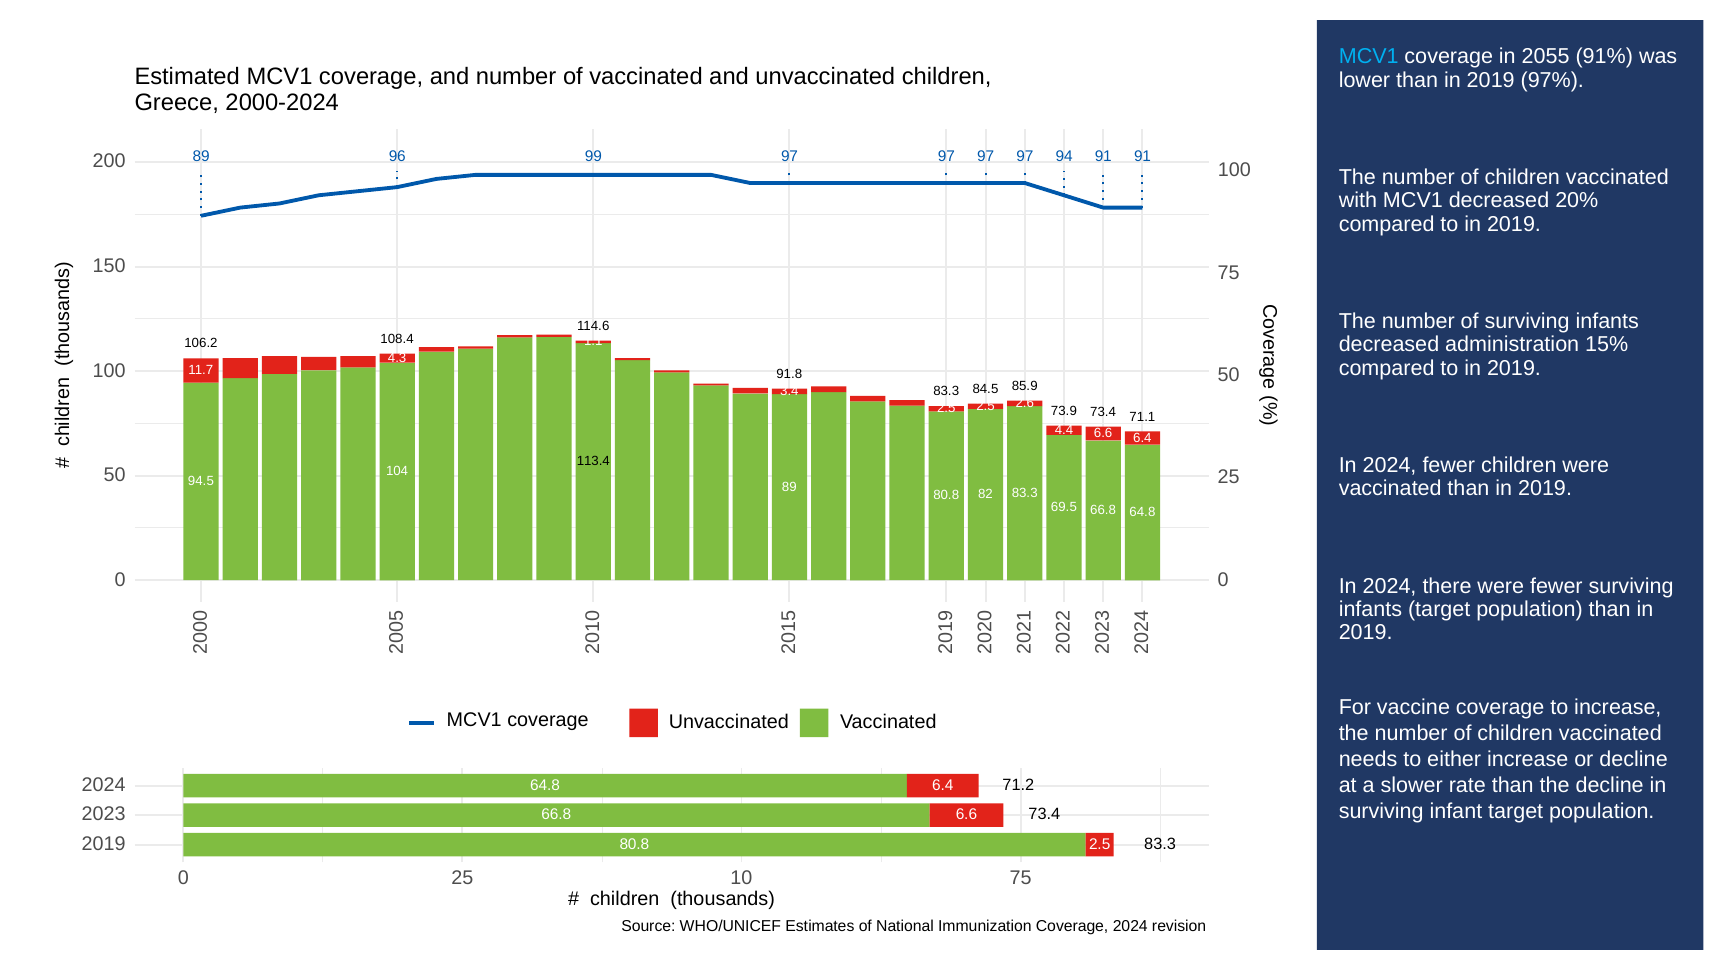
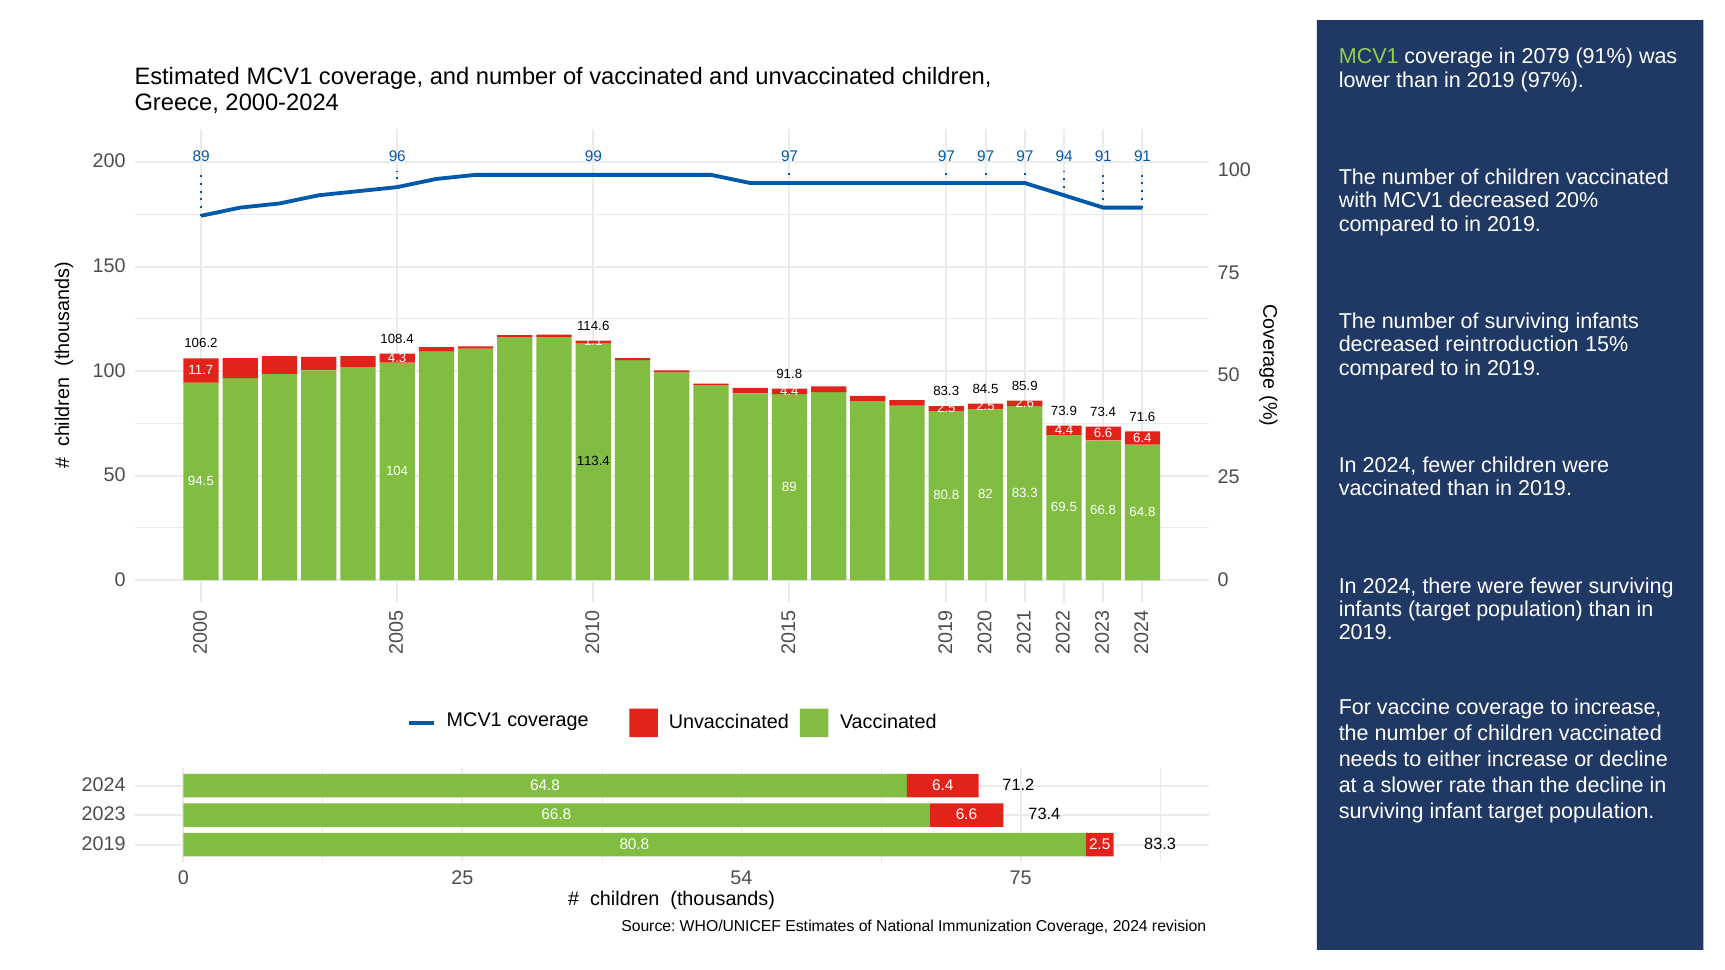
MCV1 colour: light blue -> light green (1369, 57)
2055: 2055 -> 2079 (1546, 57)
administration: administration -> reintroduction (1512, 345)
3.4: 3.4 -> 4.4 (789, 391)
71.1: 71.1 -> 71.6 (1142, 417)
10: 10 -> 54 (741, 878)
